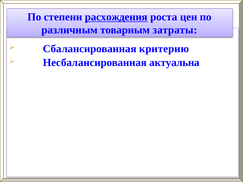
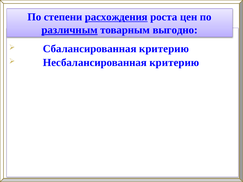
различным underline: none -> present (70, 30)
затраты: затраты -> выгодно (175, 30)
Несбалансированная актуальна: актуальна -> критерию (174, 63)
